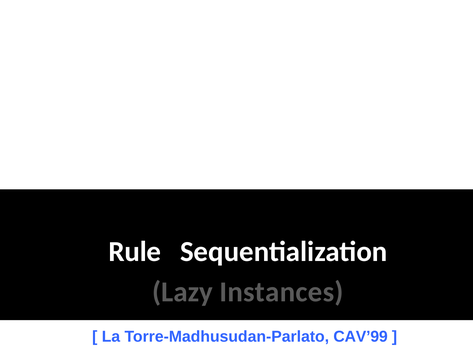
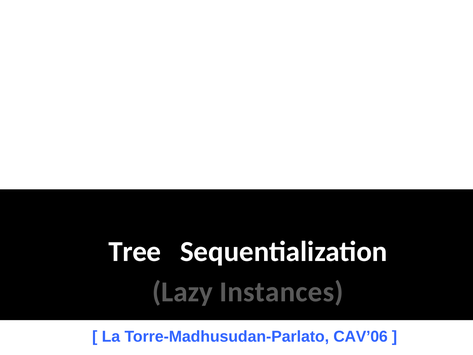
Rule: Rule -> Tree (135, 251)
CAV’99: CAV’99 -> CAV’06 (361, 336)
